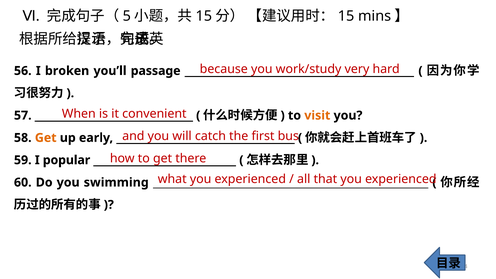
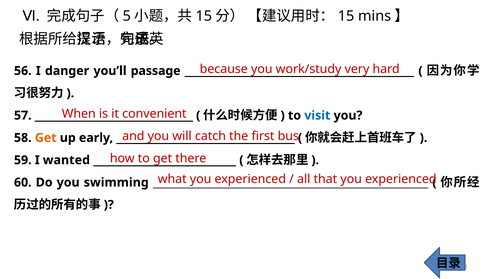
broken: broken -> danger (67, 71)
visit colour: orange -> blue (317, 115)
popular: popular -> wanted (66, 160)
